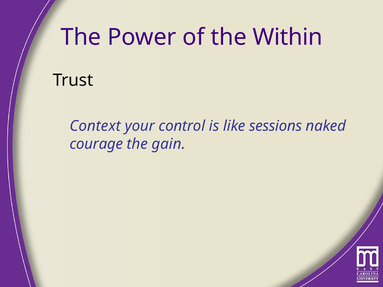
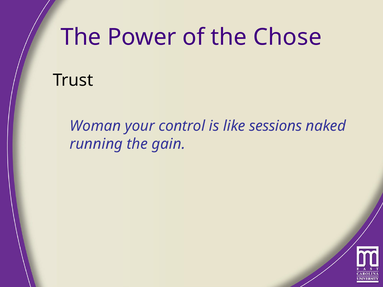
Within: Within -> Chose (287, 37)
Context: Context -> Woman (95, 126)
courage: courage -> running (96, 144)
